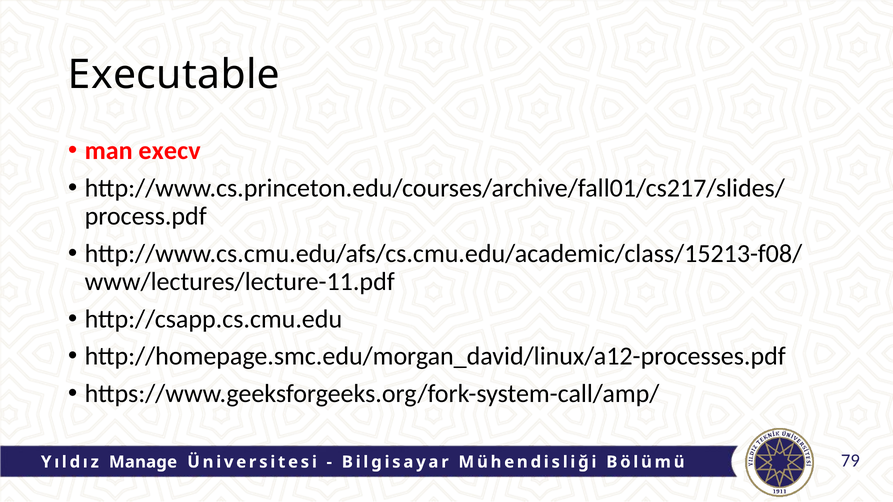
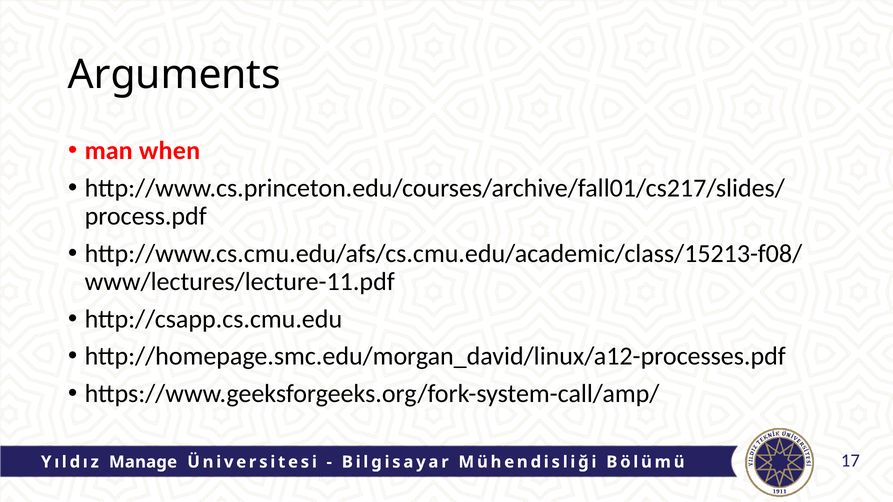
Executable: Executable -> Arguments (174, 75)
execv: execv -> when (170, 151)
79: 79 -> 17 (850, 461)
